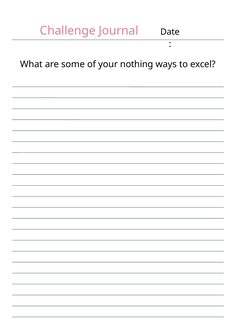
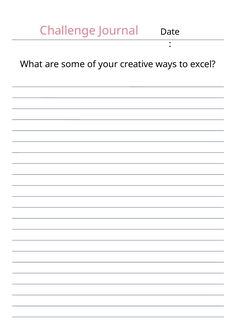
nothing: nothing -> creative (137, 64)
